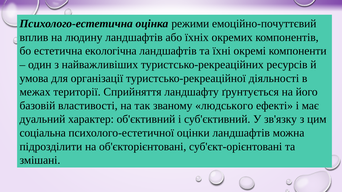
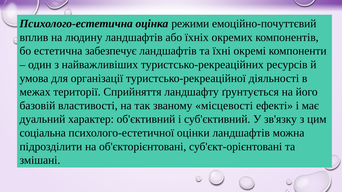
екологічна: екологічна -> забезпечує (111, 51)
людського: людського -> місцевості (224, 106)
